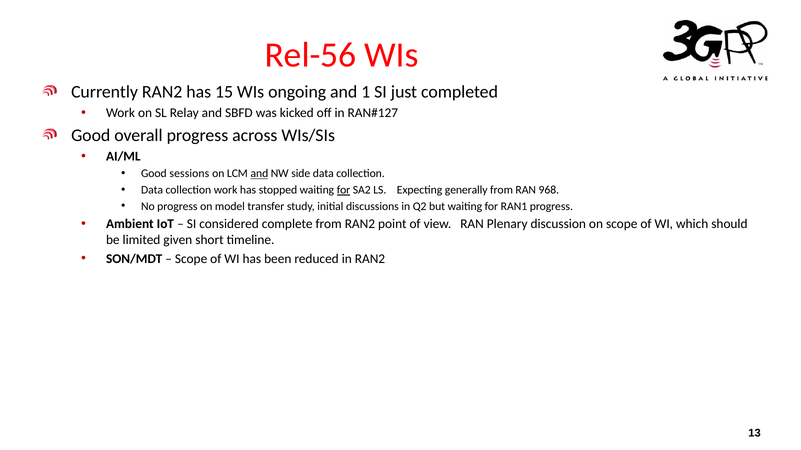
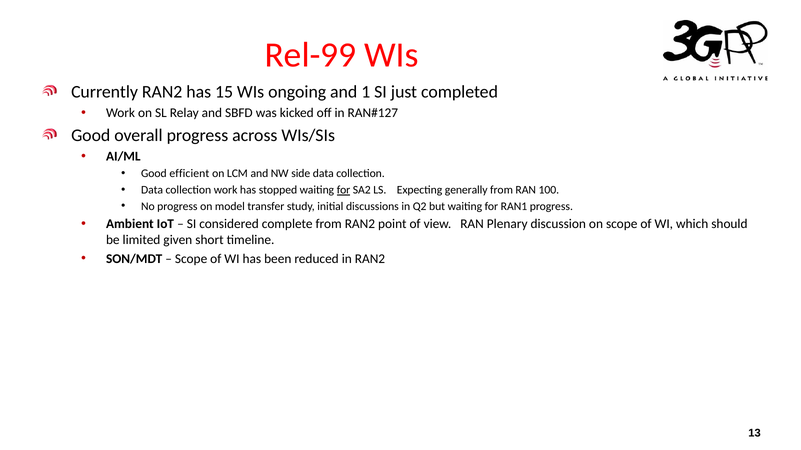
Rel-56: Rel-56 -> Rel-99 (311, 55)
sessions: sessions -> efficient (189, 174)
and underline: present -> none (259, 174)
968: 968 -> 100 (549, 190)
